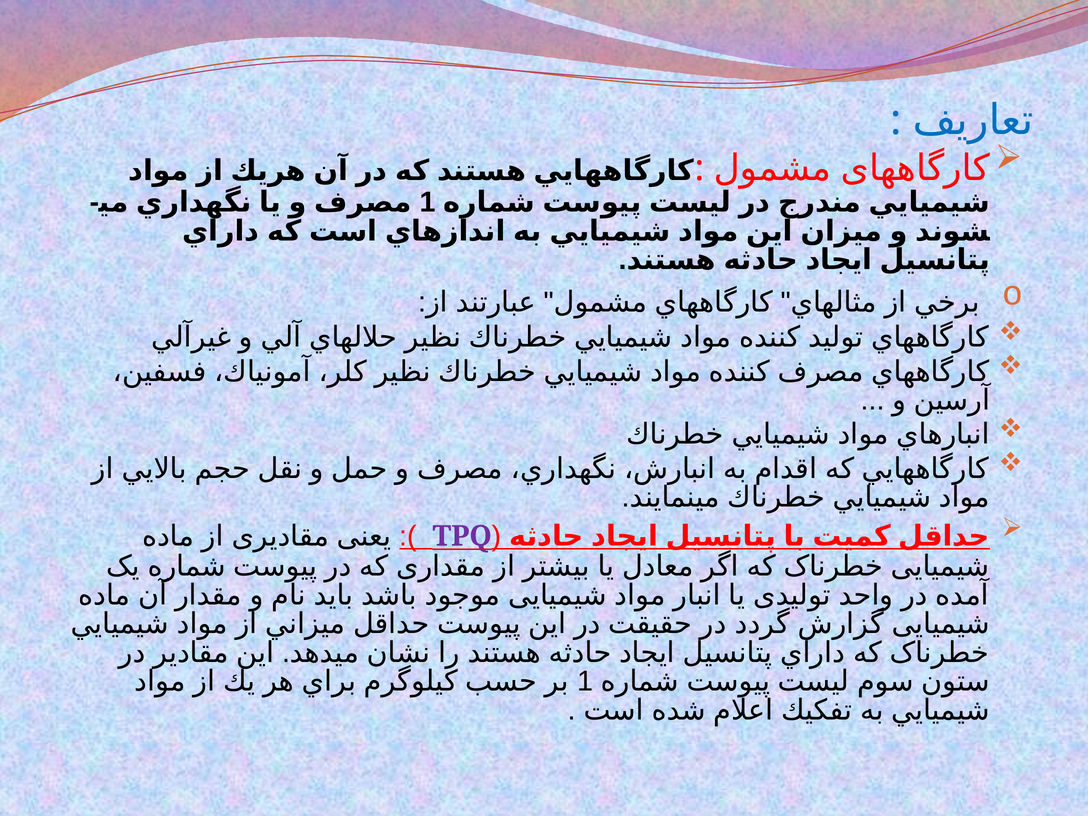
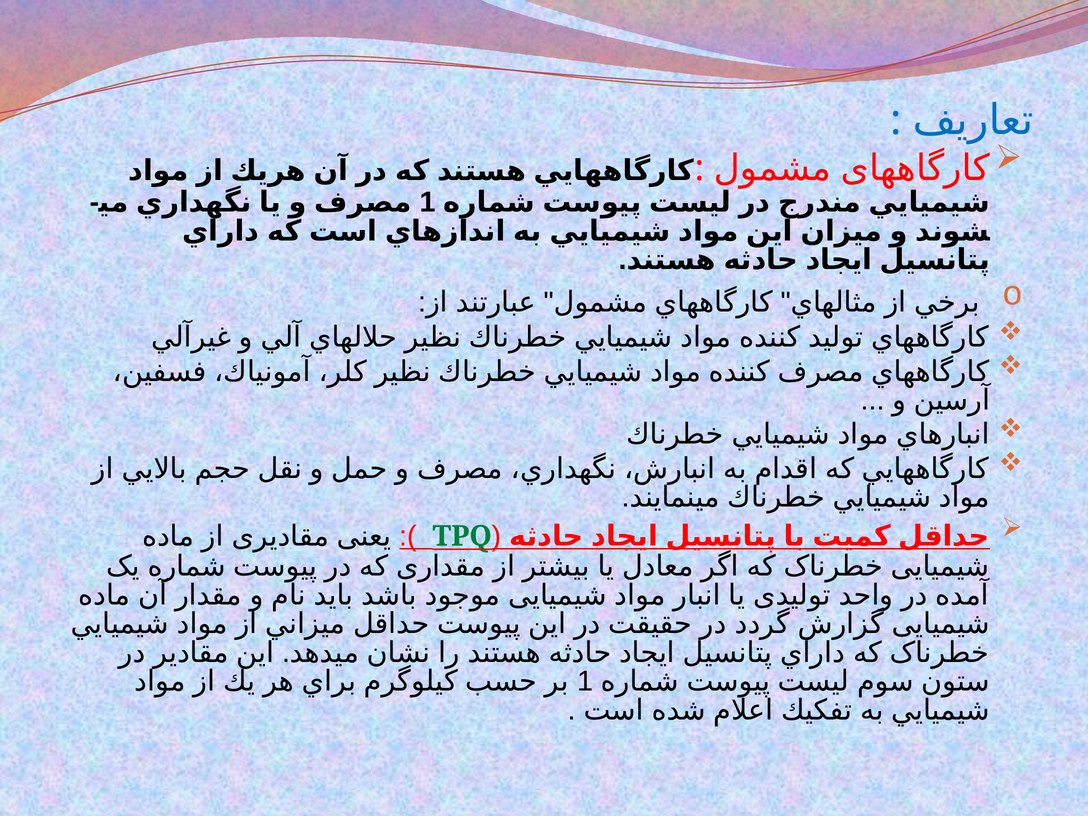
TPQ colour: purple -> green (462, 536)
